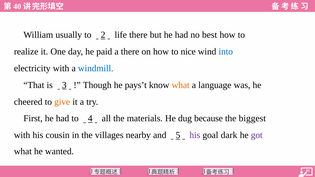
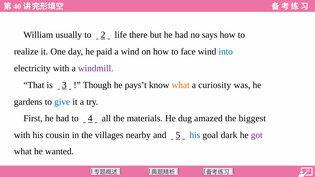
best: best -> says (210, 35)
a there: there -> wind (130, 52)
nice: nice -> face (188, 52)
windmill colour: blue -> purple (96, 68)
language: language -> curiosity (215, 85)
cheered: cheered -> gardens (28, 102)
give colour: orange -> blue (62, 102)
because: because -> amazed (208, 119)
his colour: purple -> blue (195, 135)
